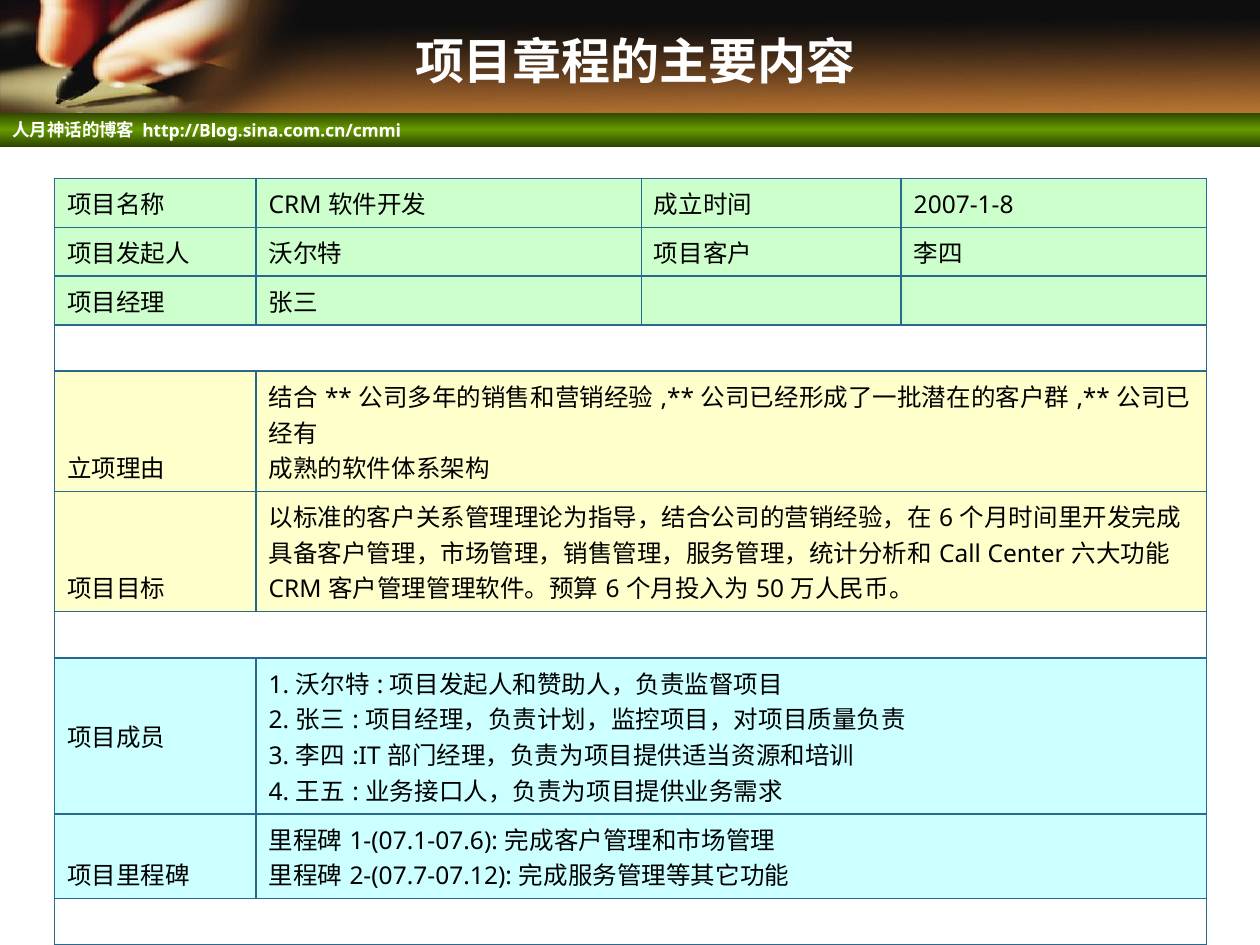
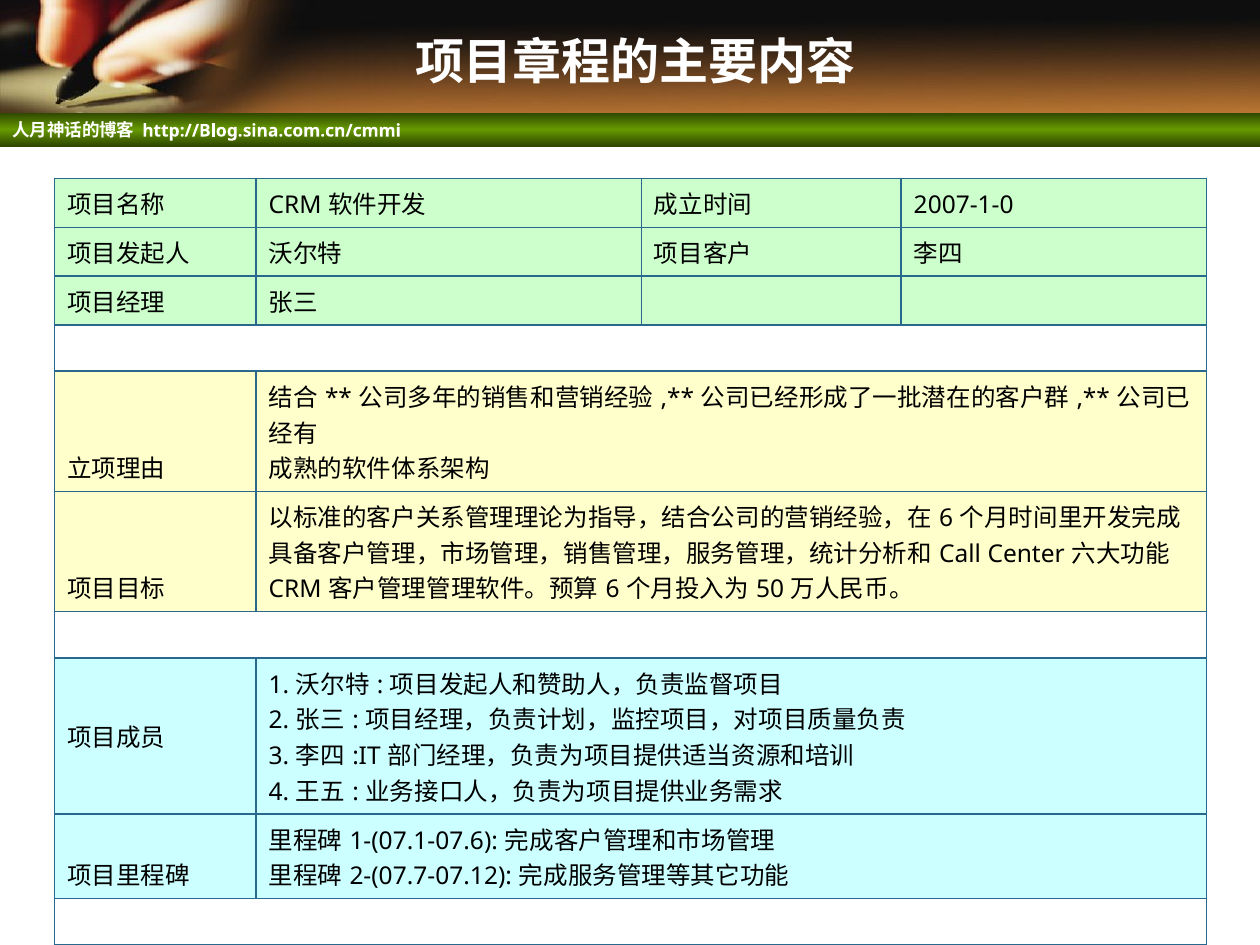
2007-1-8: 2007-1-8 -> 2007-1-0 (964, 206)
